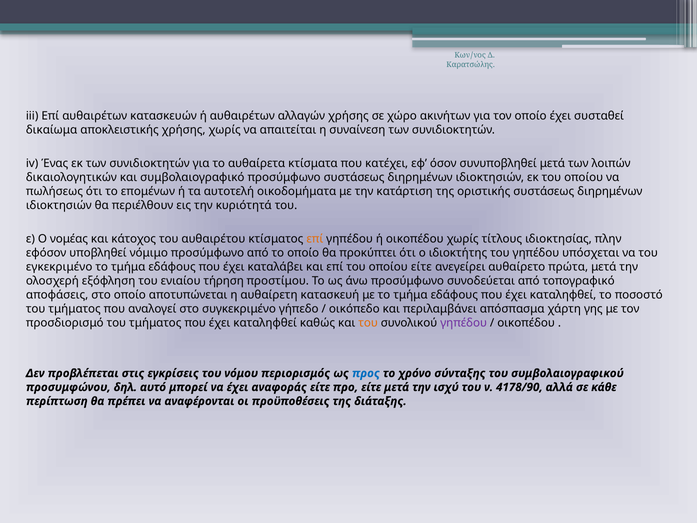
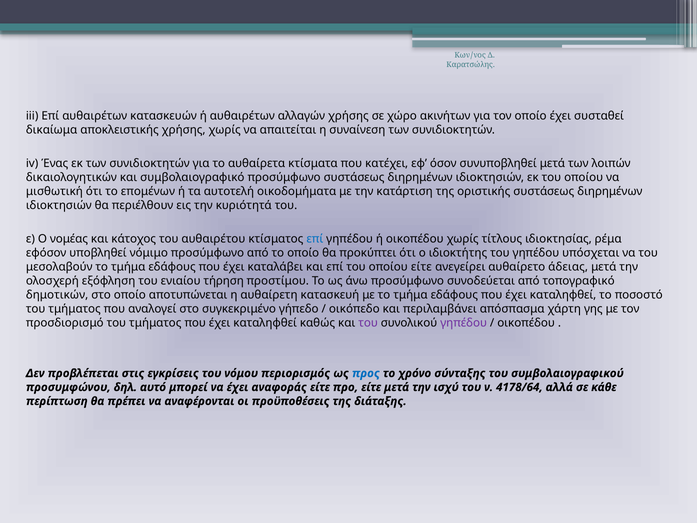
πωλήσεως: πωλήσεως -> μισθωτική (54, 191)
επί colour: orange -> blue (315, 239)
πλην: πλην -> ρέμα (608, 239)
εγκεκριμένο: εγκεκριμένο -> μεσολαβούν (59, 267)
πρώτα: πρώτα -> άδειας (568, 267)
αποφάσεις: αποφάσεις -> δημοτικών (57, 295)
του colour: orange -> purple (368, 323)
4178/90: 4178/90 -> 4178/64 (519, 387)
